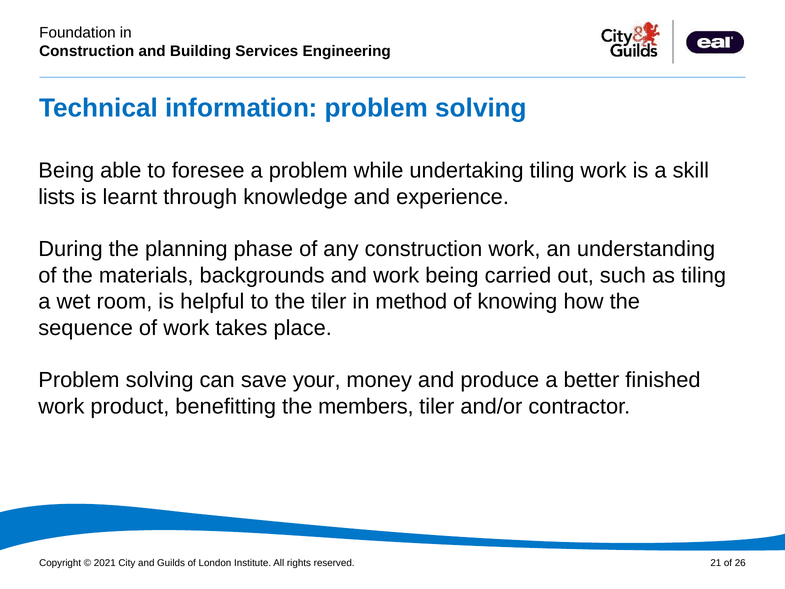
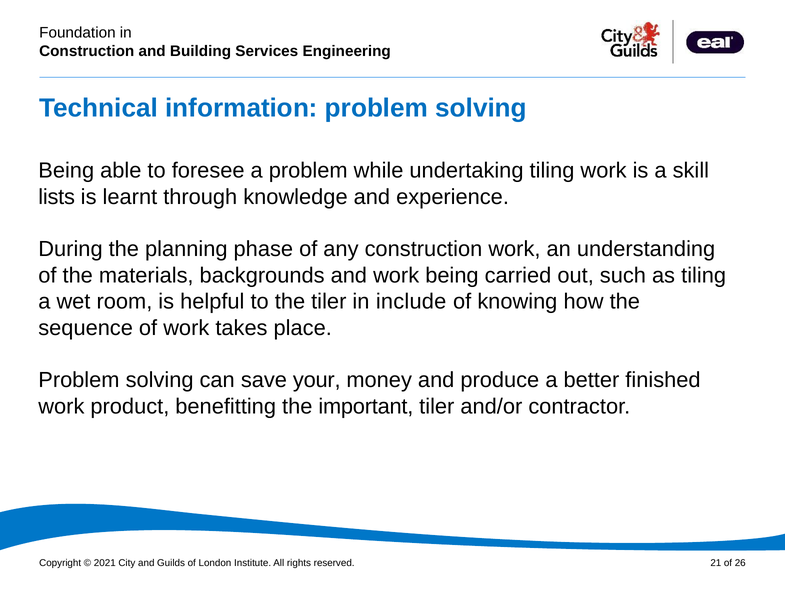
method: method -> include (411, 302)
members: members -> important (366, 406)
